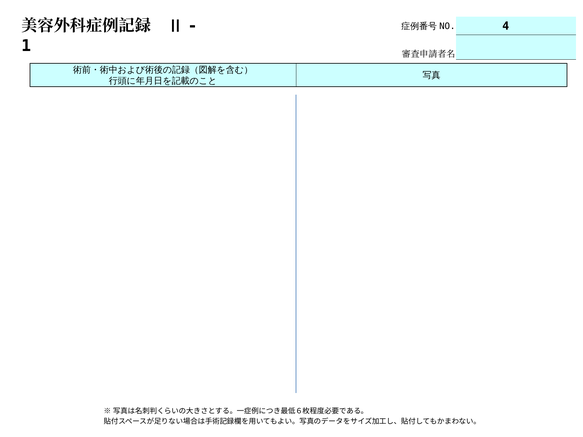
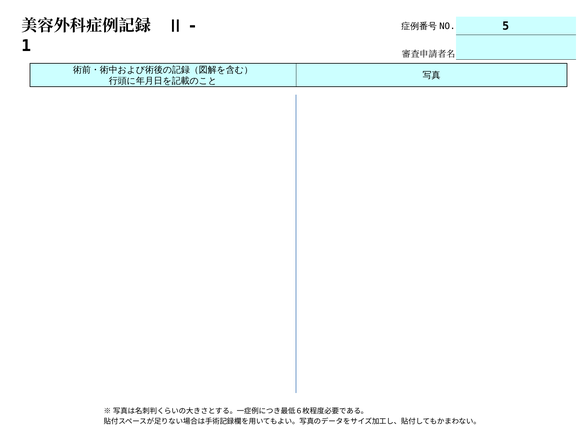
4: 4 -> 5 (506, 26)
